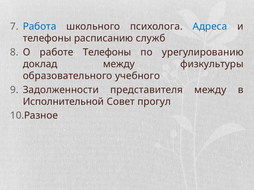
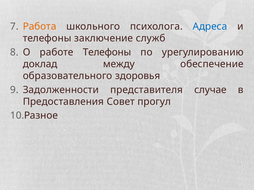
Работа colour: blue -> orange (40, 26)
расписанию: расписанию -> заключение (104, 38)
физкультуры: физкультуры -> обеспечение (212, 64)
учебного: учебного -> здоровья (138, 76)
представителя между: между -> случае (210, 90)
Исполнительной: Исполнительной -> Предоставления (63, 102)
